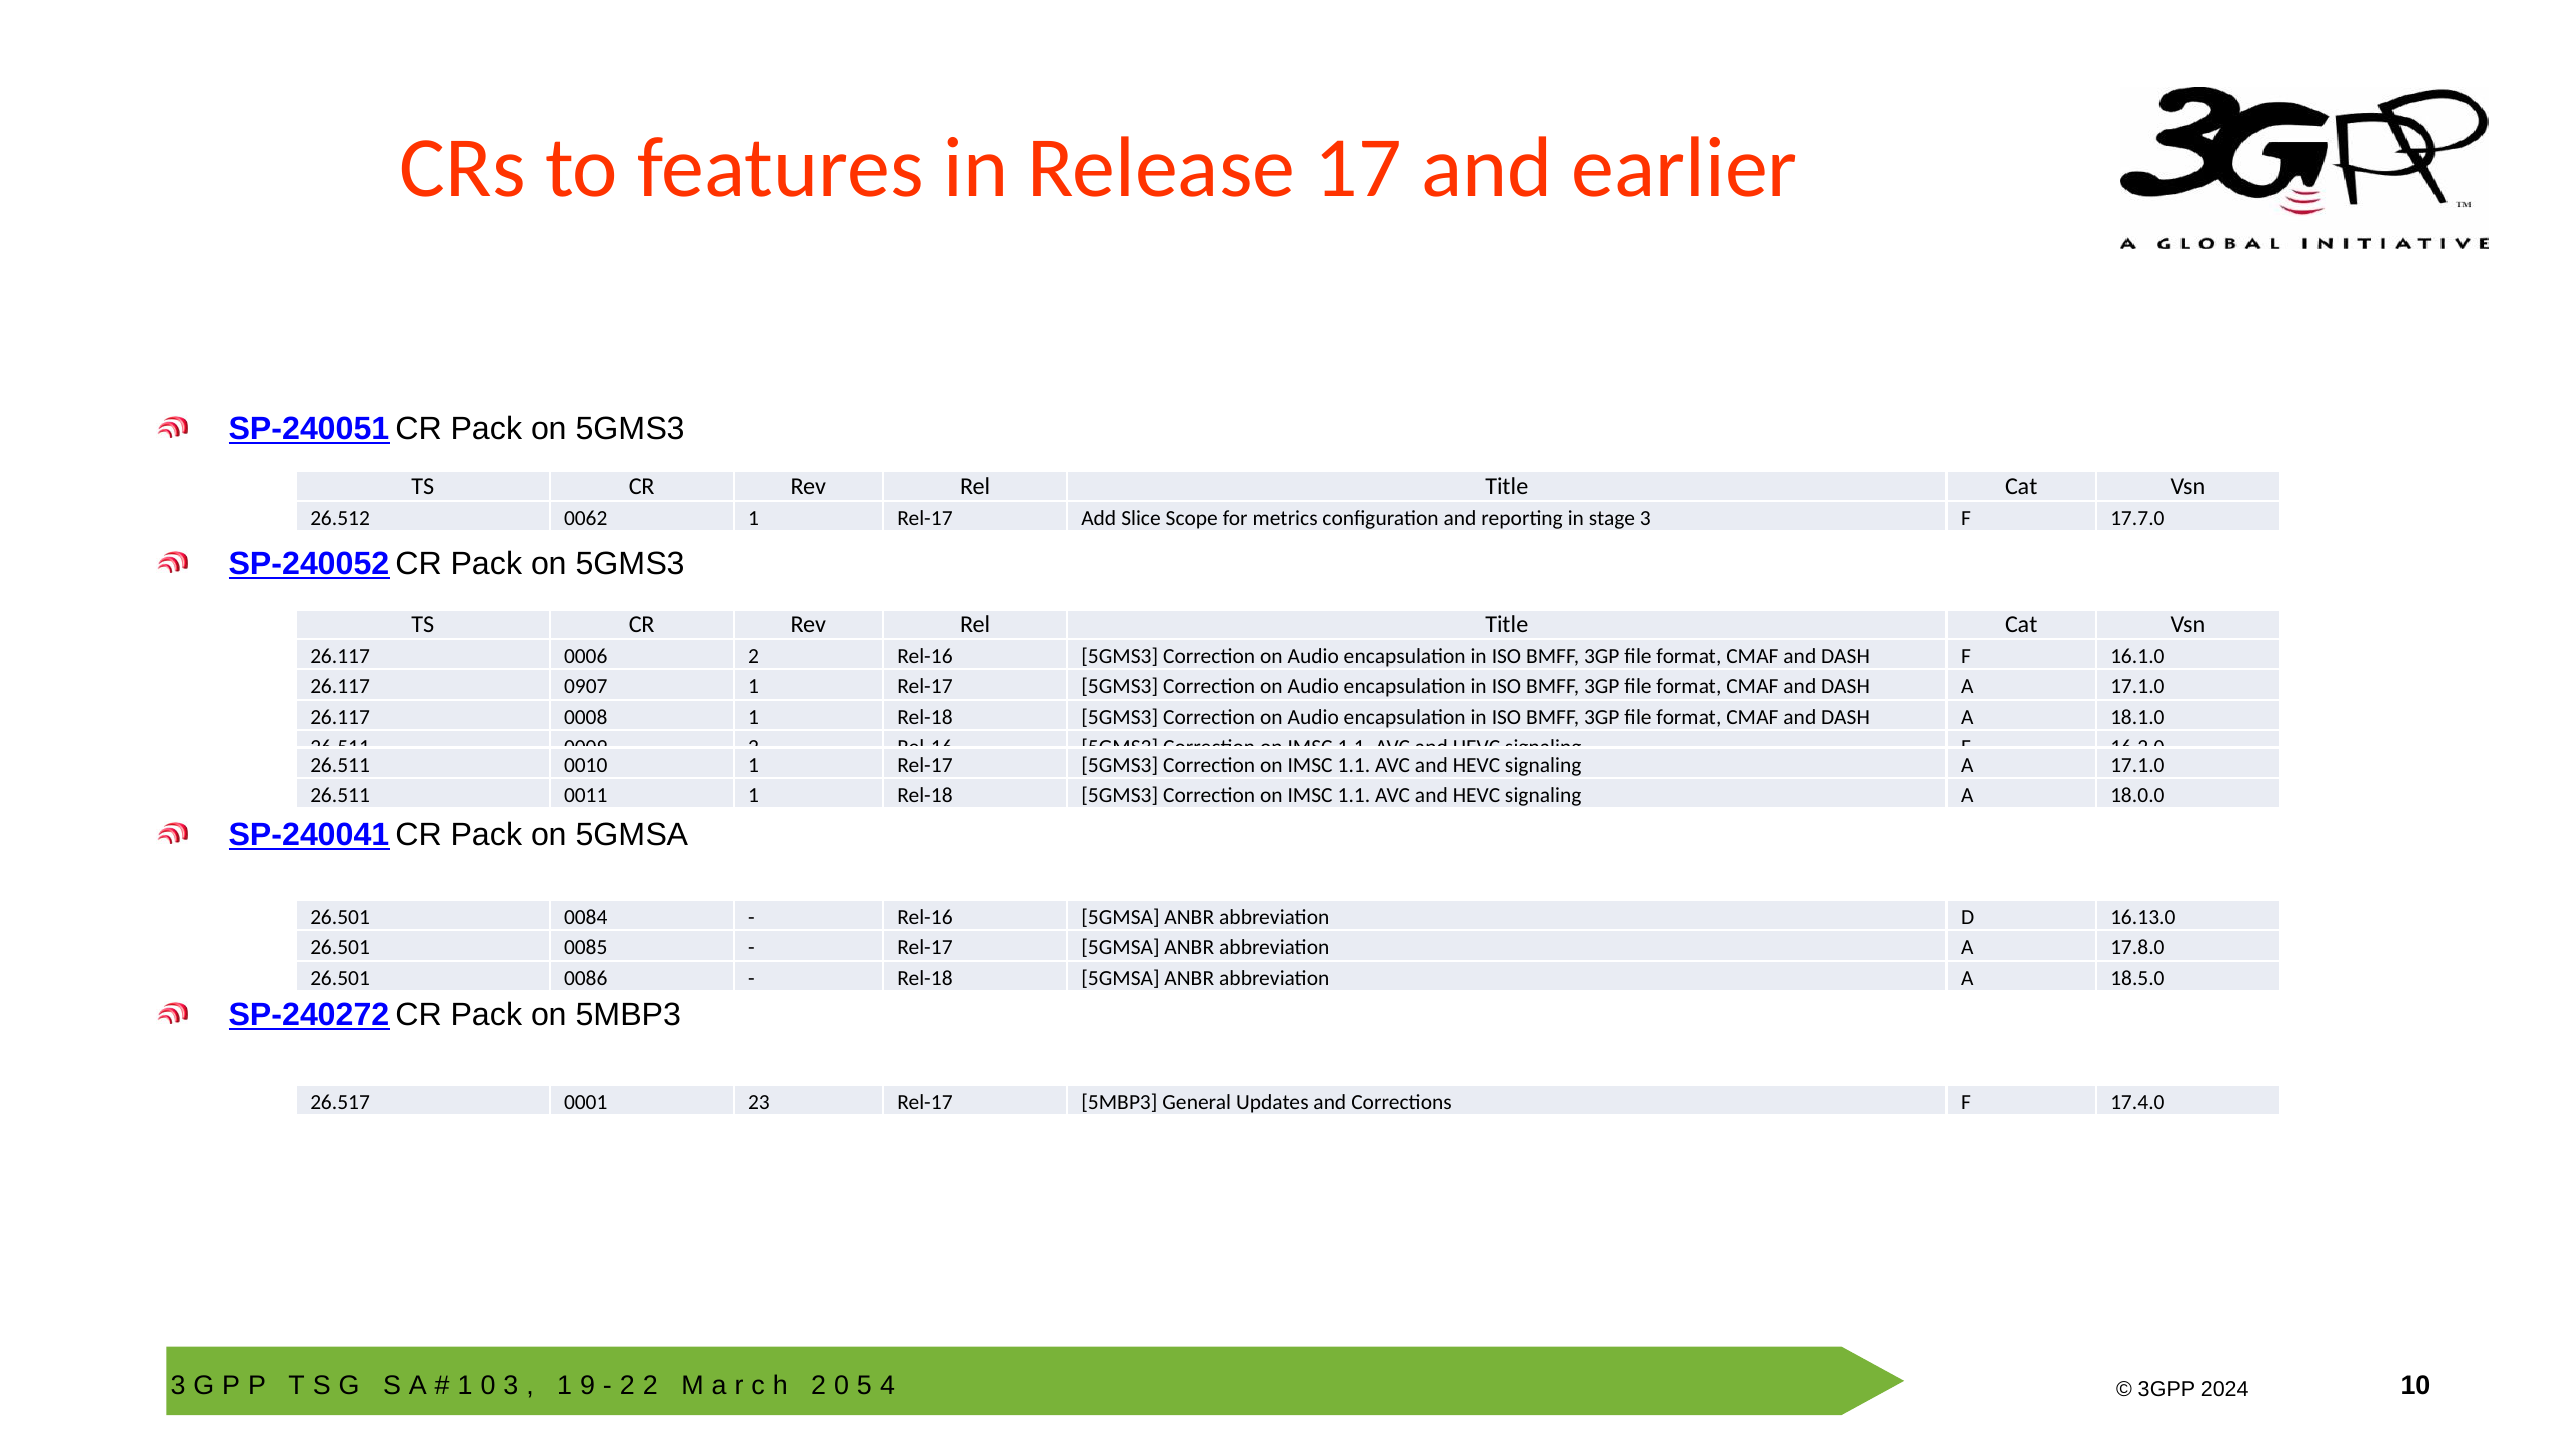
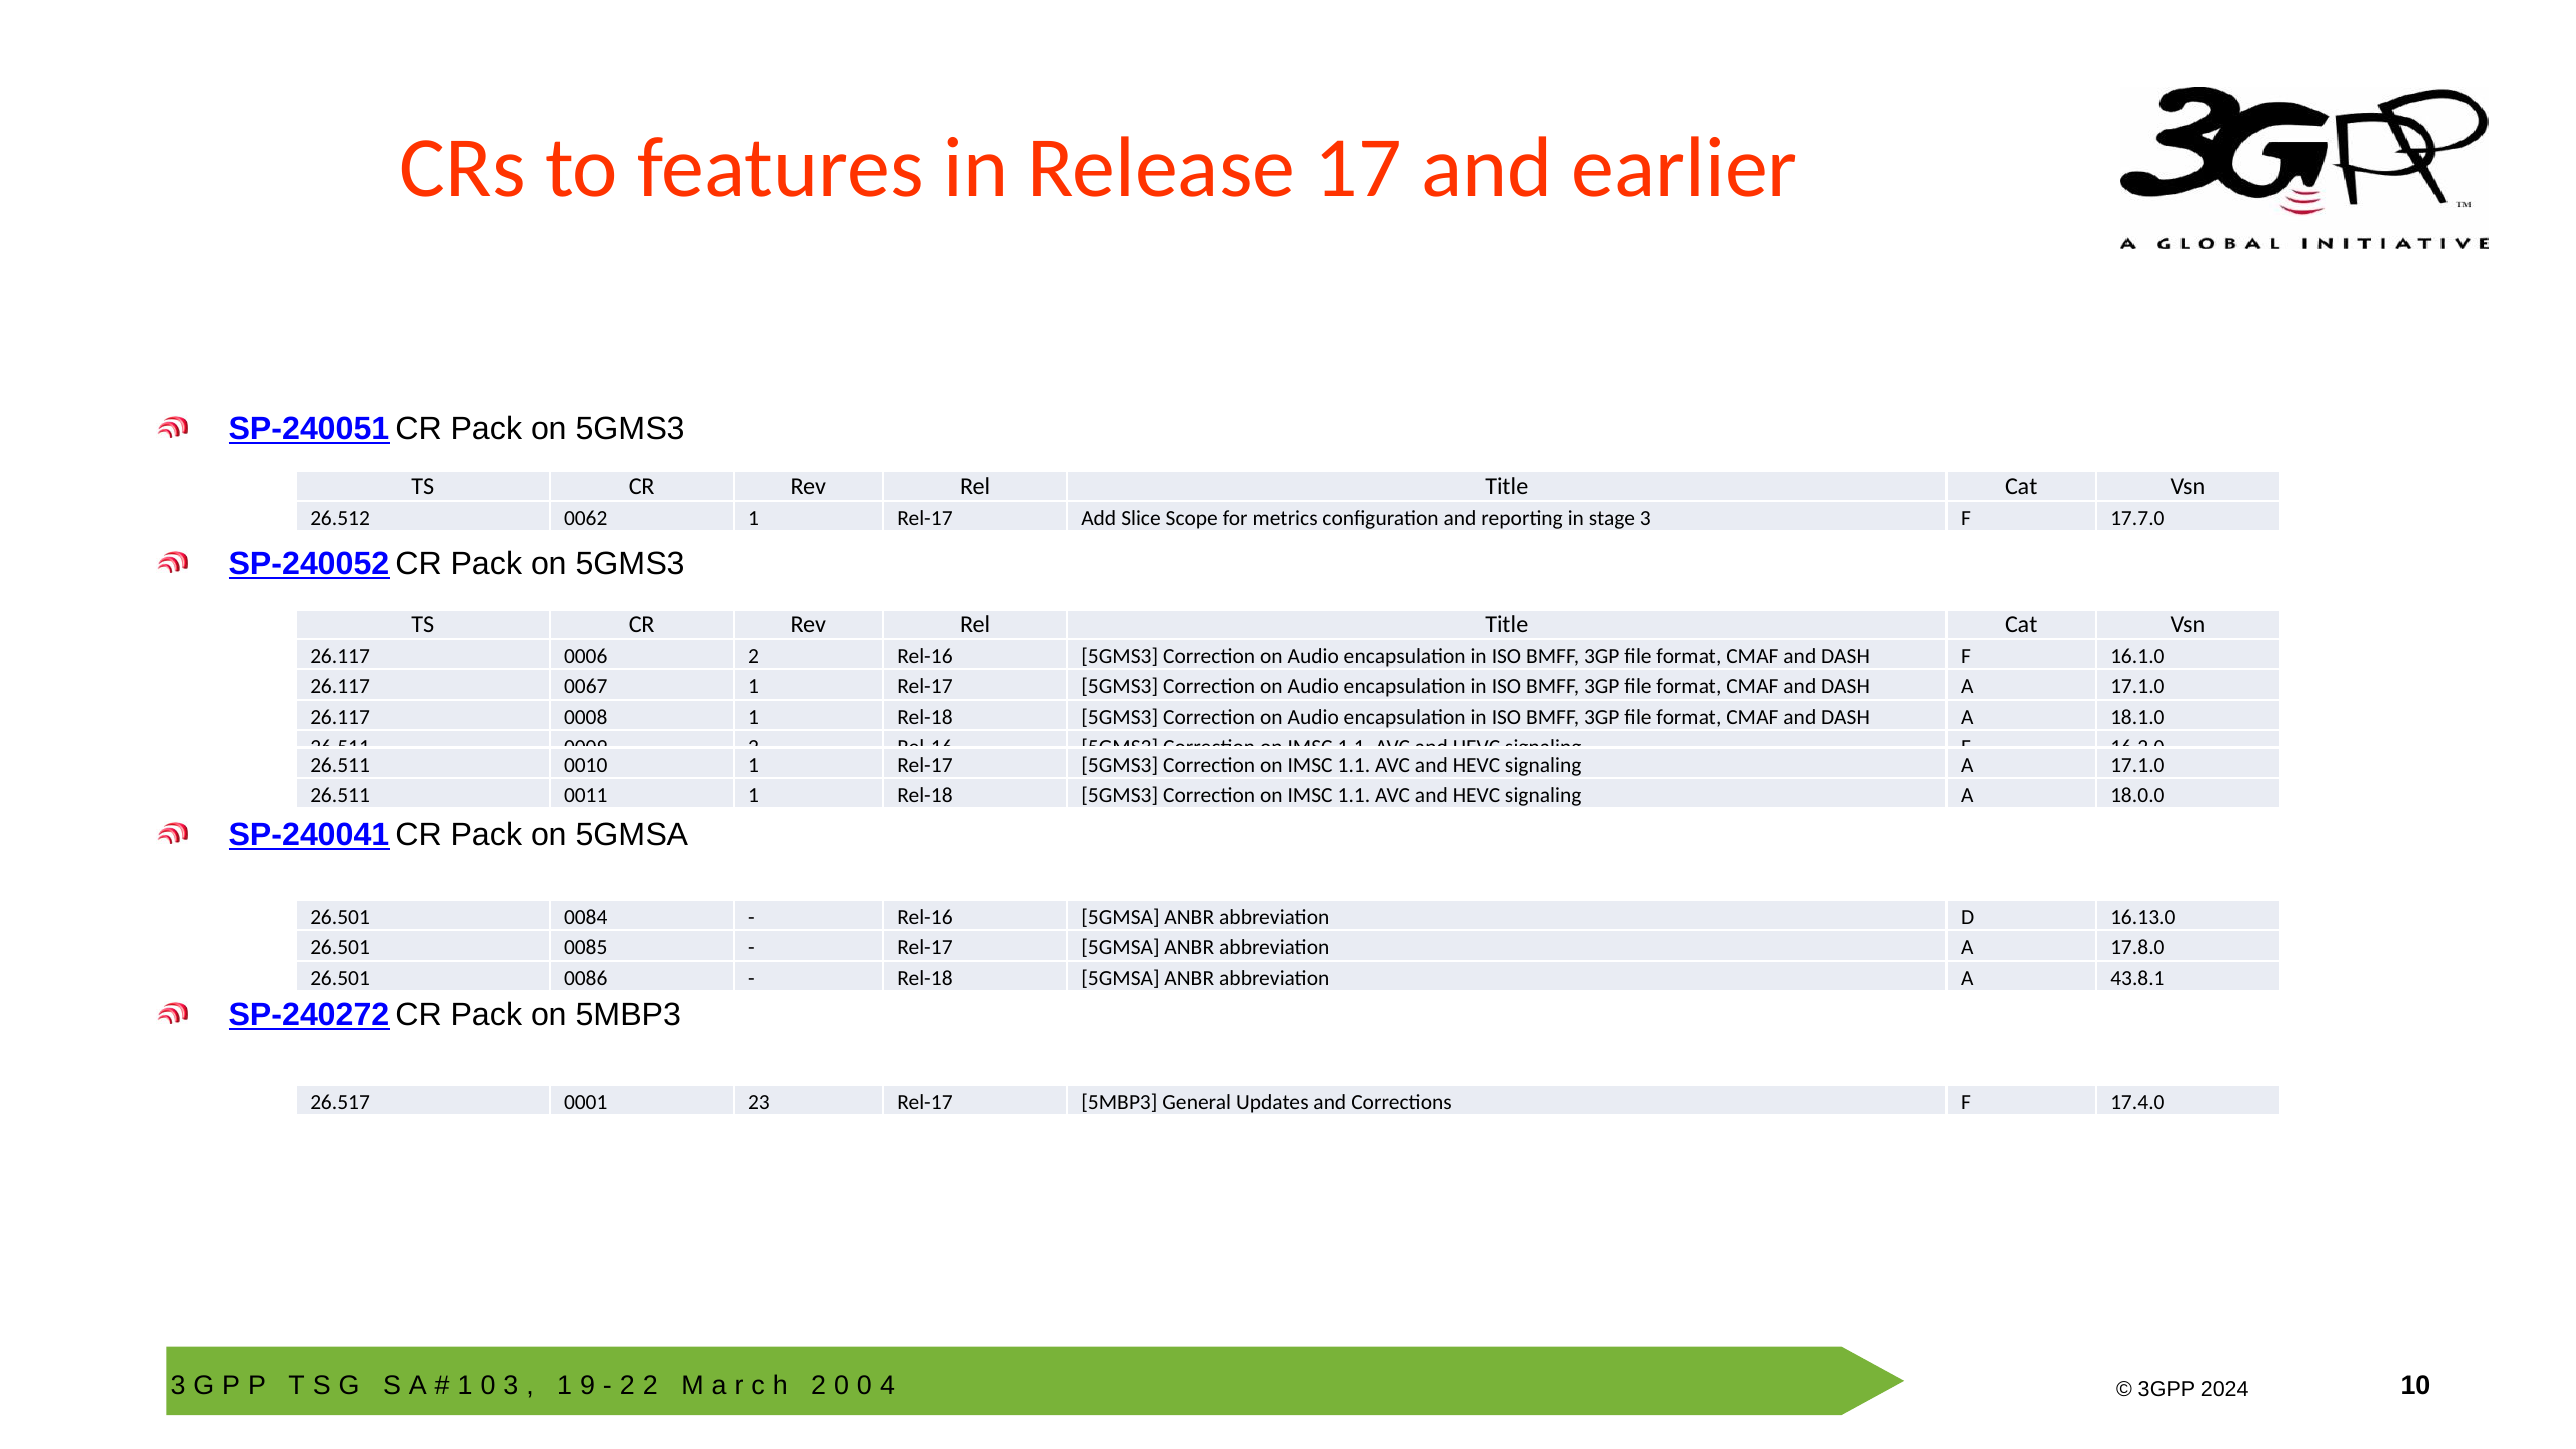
0907: 0907 -> 0067 (586, 687)
18.5.0: 18.5.0 -> 43.8.1 (2137, 978)
5: 5 -> 0 (864, 1386)
